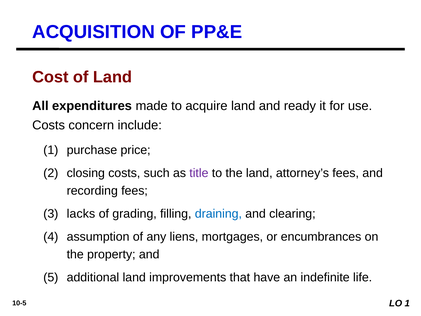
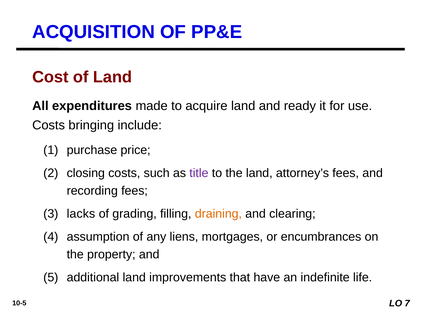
concern: concern -> bringing (91, 125)
draining colour: blue -> orange (218, 214)
LO 1: 1 -> 7 (407, 303)
